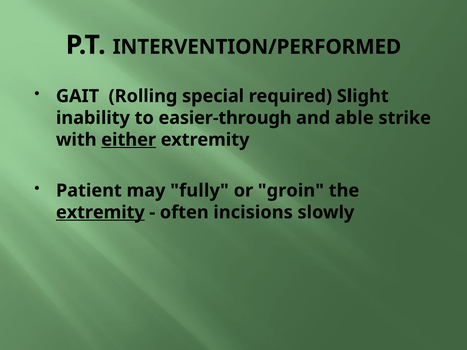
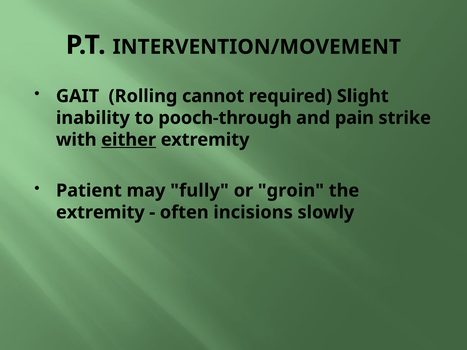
INTERVENTION/PERFORMED: INTERVENTION/PERFORMED -> INTERVENTION/MOVEMENT (257, 47)
special: special -> cannot (213, 96)
easier-through: easier-through -> pooch-through (225, 118)
able: able -> pain (354, 118)
extremity underline: present -> none (100, 213)
